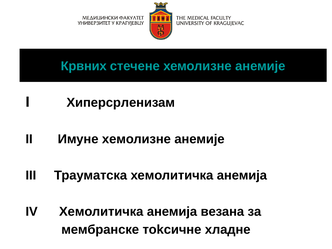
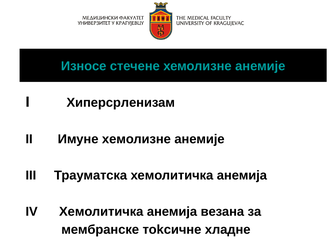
Крвних: Крвних -> Износе (84, 66)
